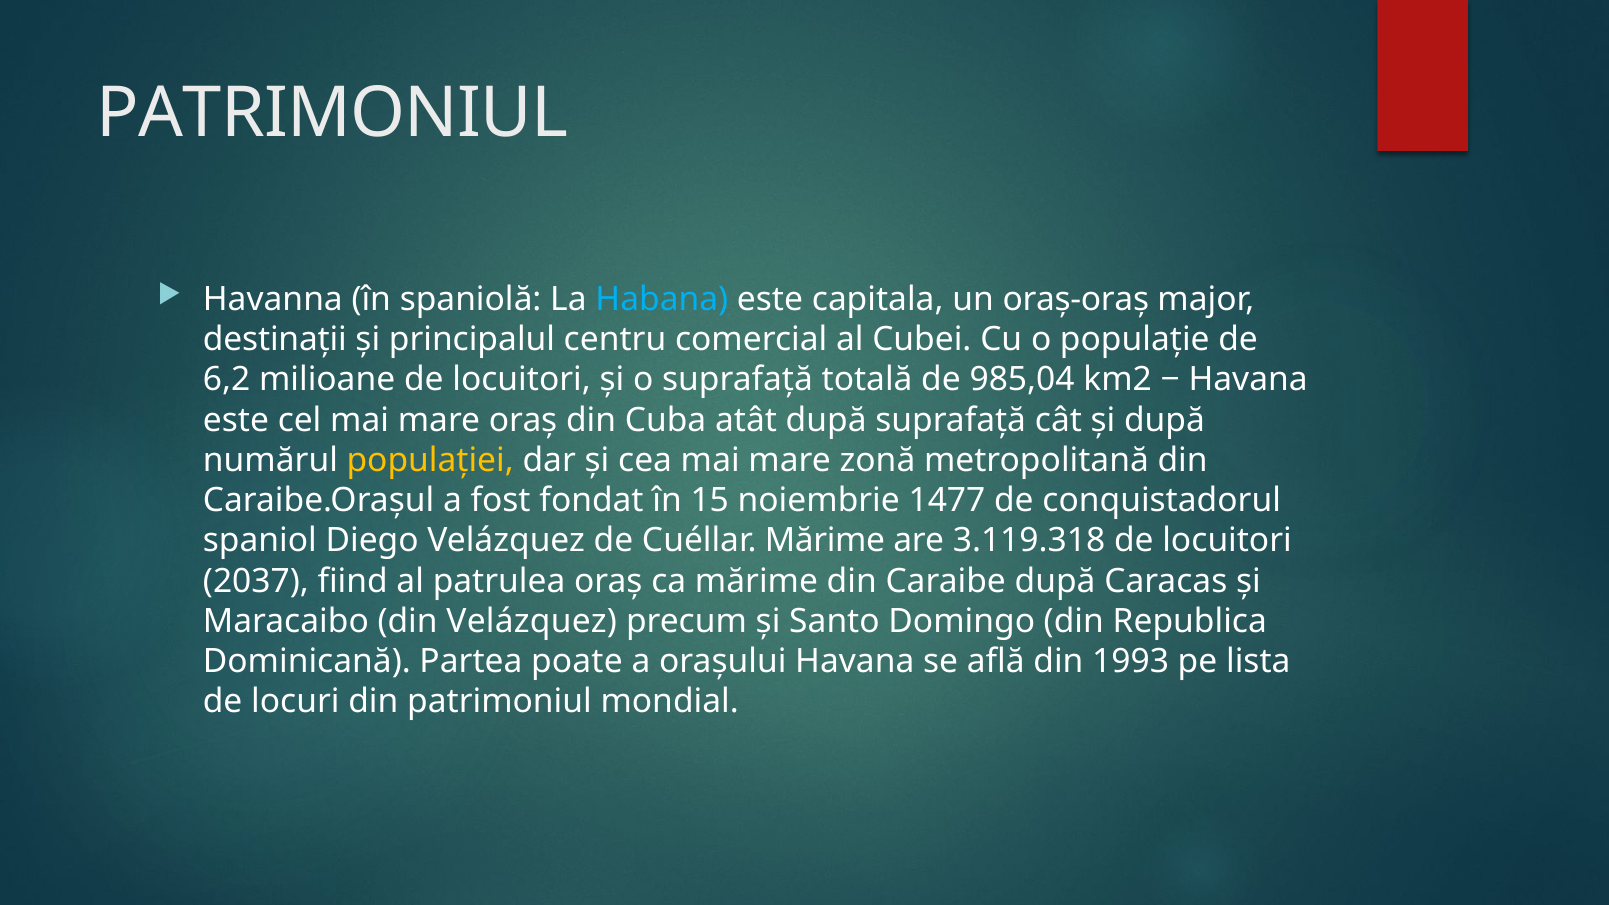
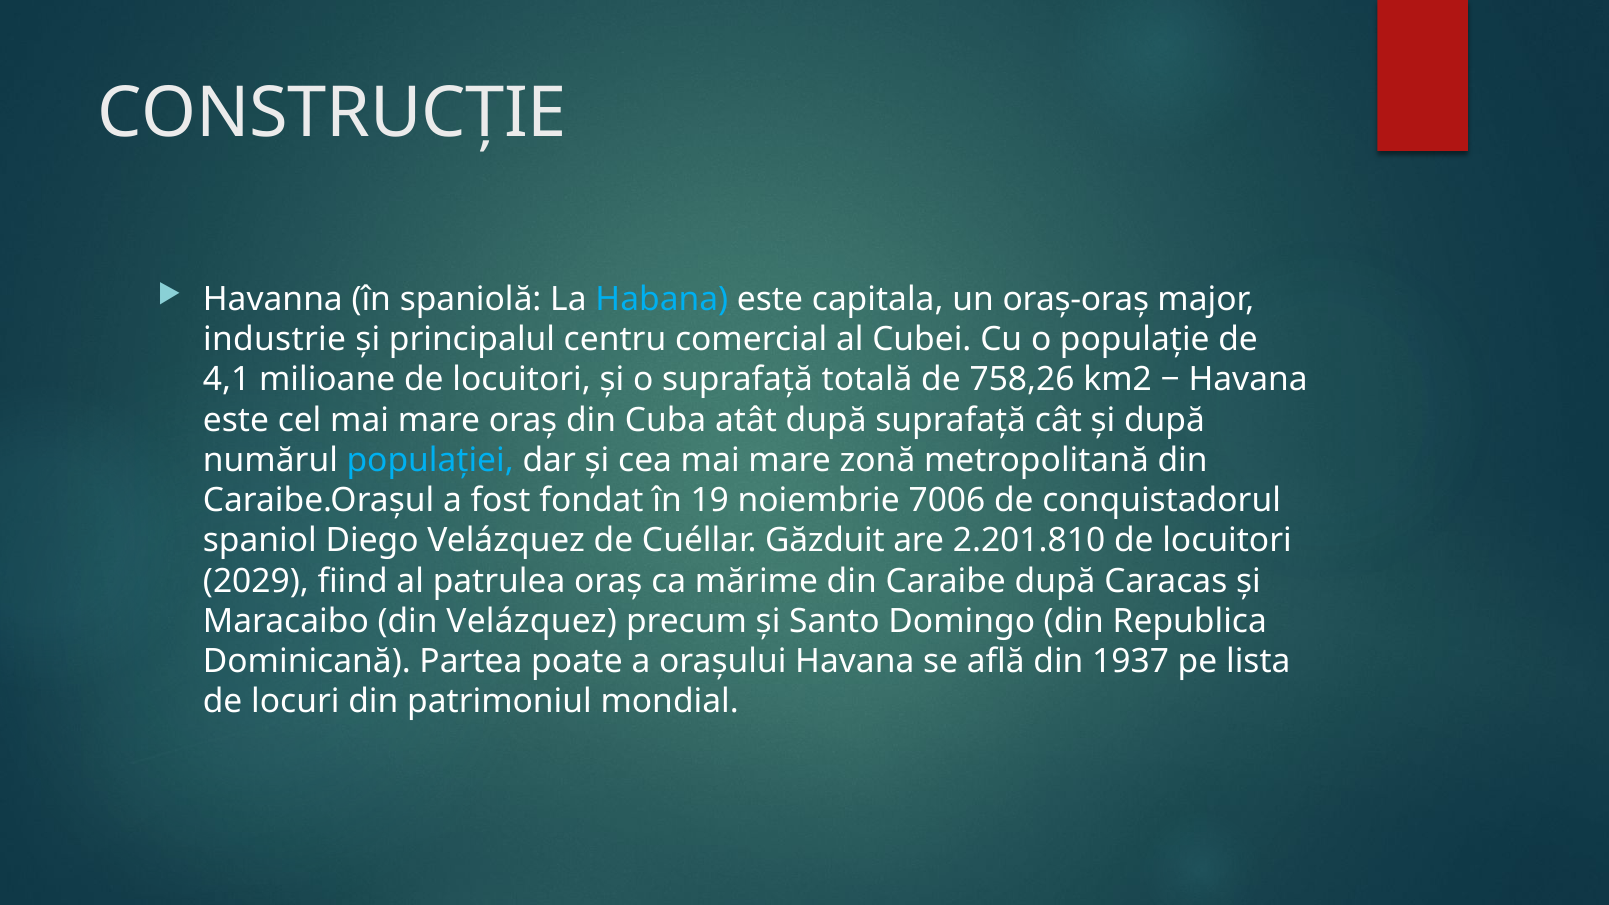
PATRIMONIUL: PATRIMONIUL -> CONSTRUCȚIE (332, 113)
destinații: destinații -> industrie (275, 340)
6,2: 6,2 -> 4,1 (227, 380)
985,04: 985,04 -> 758,26 (1022, 380)
populației colour: yellow -> light blue (430, 460)
15: 15 -> 19 (710, 501)
1477: 1477 -> 7006 (947, 501)
Cuéllar Mărime: Mărime -> Găzduit (825, 541)
3.119.318: 3.119.318 -> 2.201.810 (1029, 541)
2037: 2037 -> 2029 (256, 581)
1993: 1993 -> 1937 (1131, 662)
